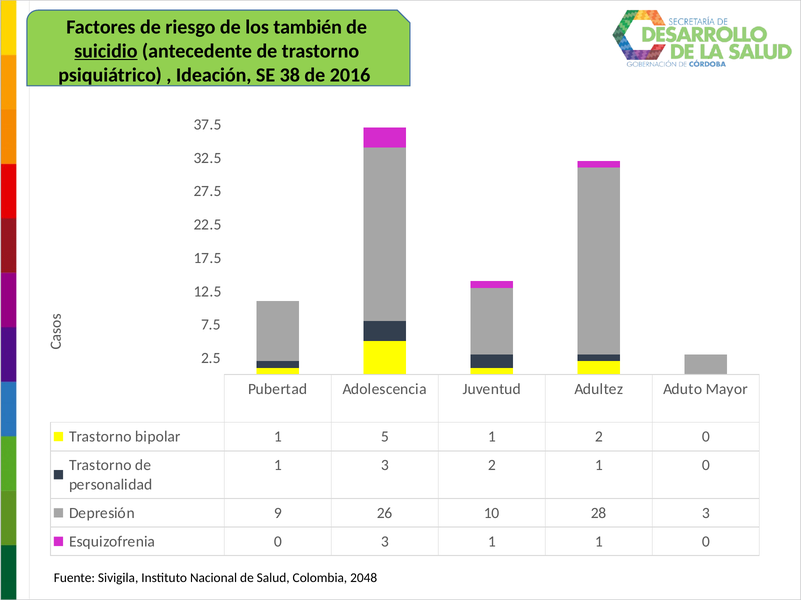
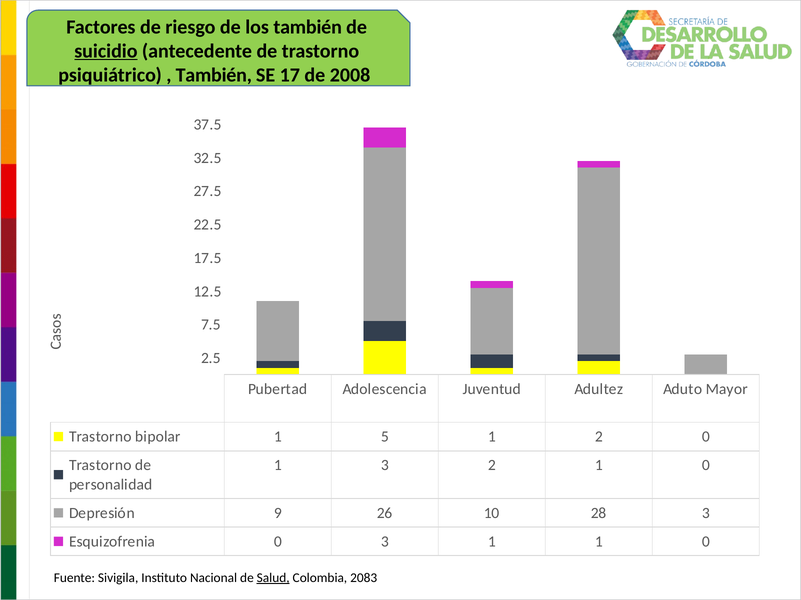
Ideación: Ideación -> También (214, 75)
38: 38 -> 17 (290, 75)
2016: 2016 -> 2008 (350, 75)
Salud underline: none -> present (273, 579)
2048: 2048 -> 2083 (364, 579)
